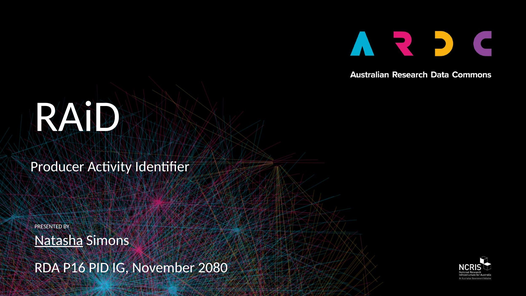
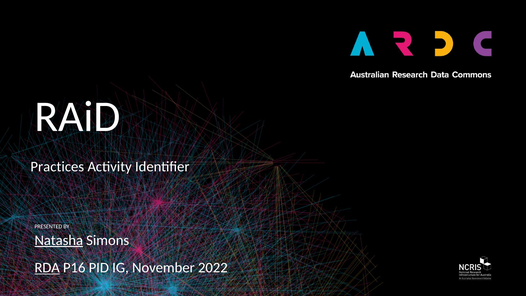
Producer: Producer -> Practices (57, 166)
RDA underline: none -> present (47, 268)
2080: 2080 -> 2022 (213, 268)
